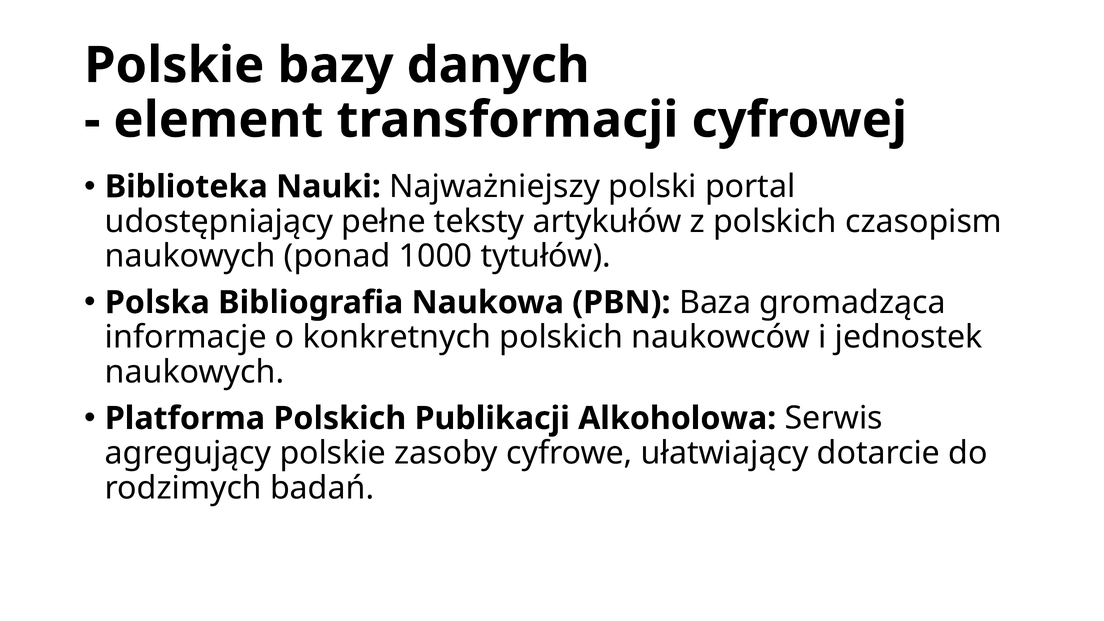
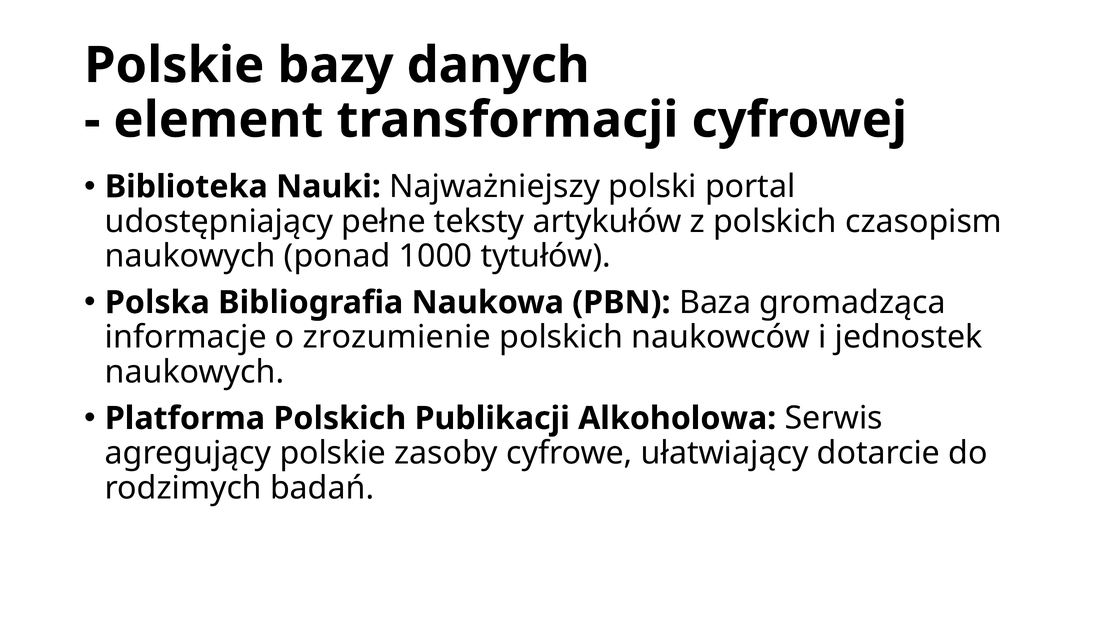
konkretnych: konkretnych -> zrozumienie (397, 337)
